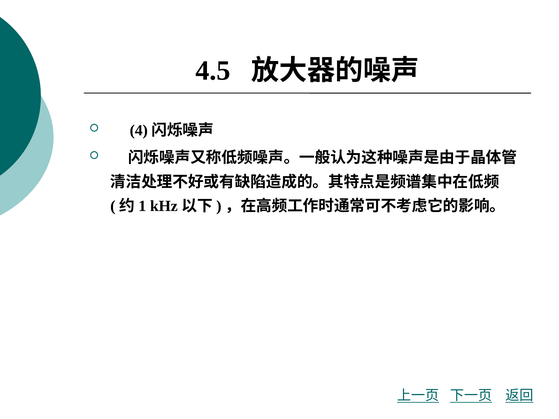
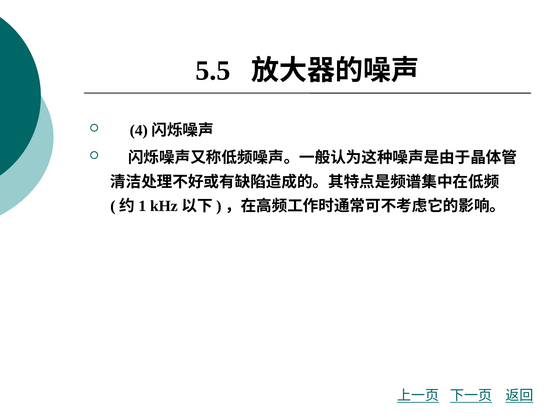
4.5: 4.5 -> 5.5 (213, 71)
